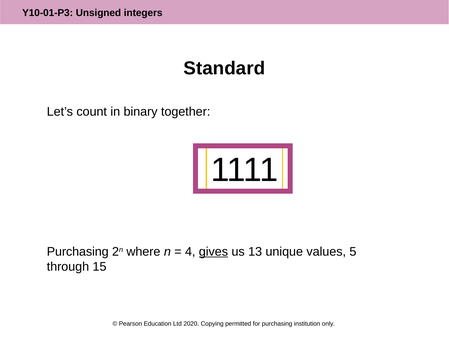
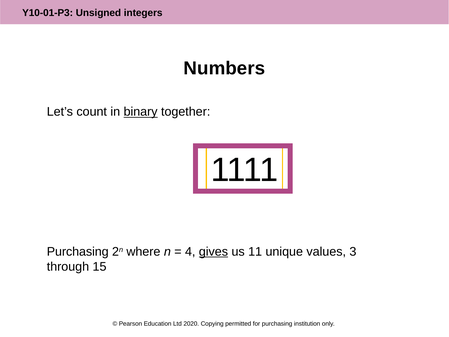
Standard: Standard -> Numbers (224, 68)
binary underline: none -> present (141, 112)
us 13: 13 -> 11 (255, 251)
5: 5 -> 3 (353, 251)
